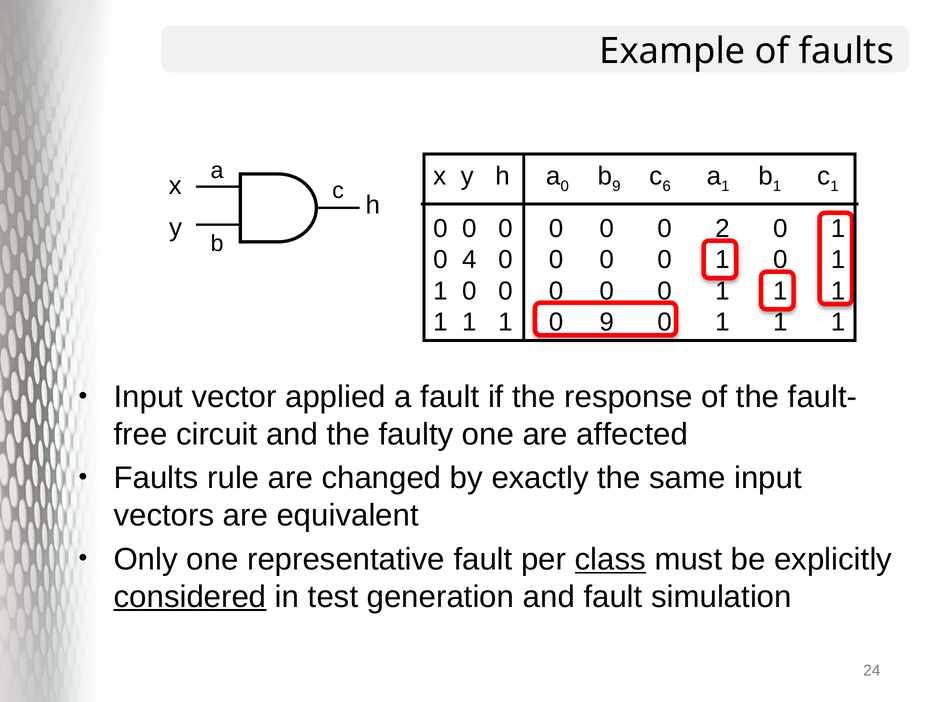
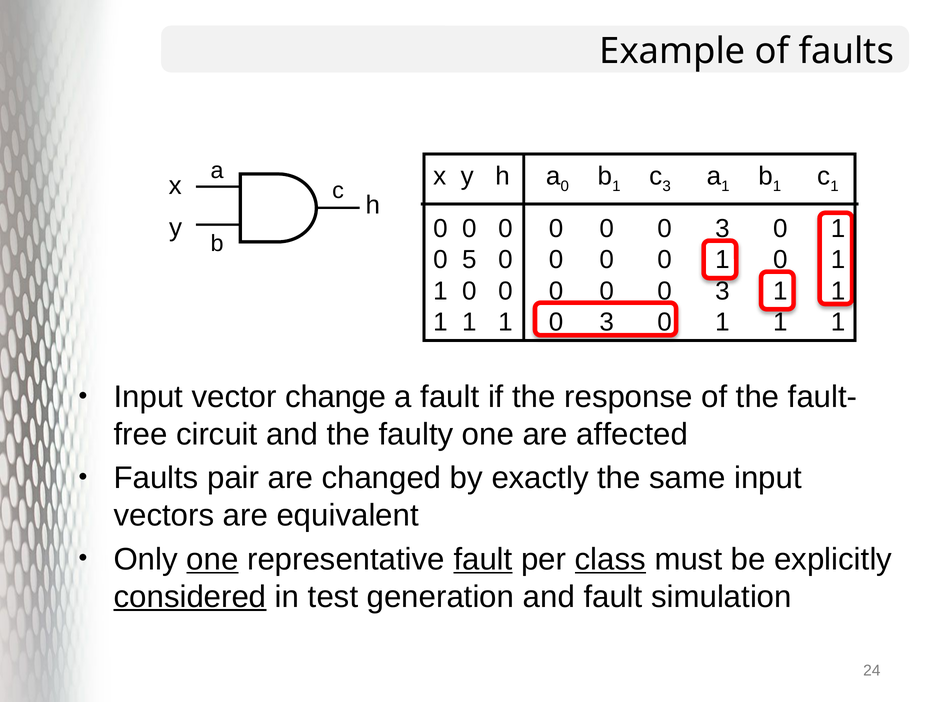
0 b 9: 9 -> 1 (616, 186)
c 6: 6 -> 3 (667, 186)
2: 2 -> 3 (722, 229)
4: 4 -> 5 (469, 260)
1: 1 -> 3 (722, 291)
1 0 9: 9 -> 3 (607, 322)
applied: applied -> change (336, 397)
rule: rule -> pair (233, 478)
one underline: none -> present (212, 559)
fault underline: none -> present (483, 559)
